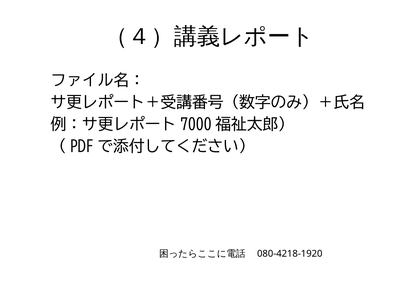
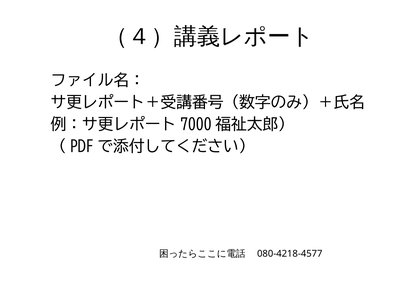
080-4218-1920: 080-4218-1920 -> 080-4218-4577 (290, 254)
